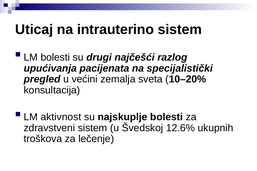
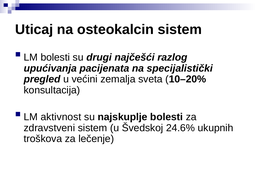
intrauterino: intrauterino -> osteokalcin (116, 30)
12.6%: 12.6% -> 24.6% (180, 128)
